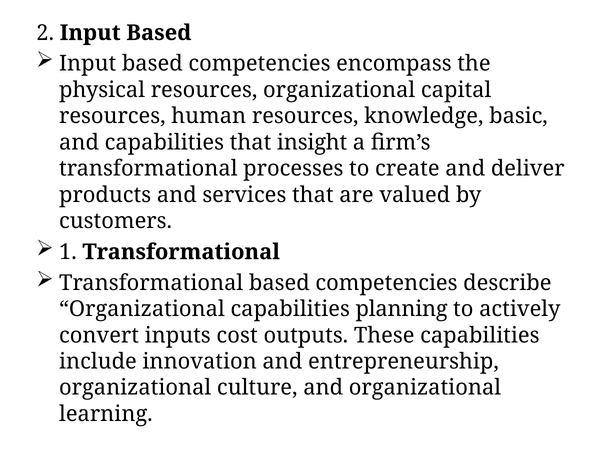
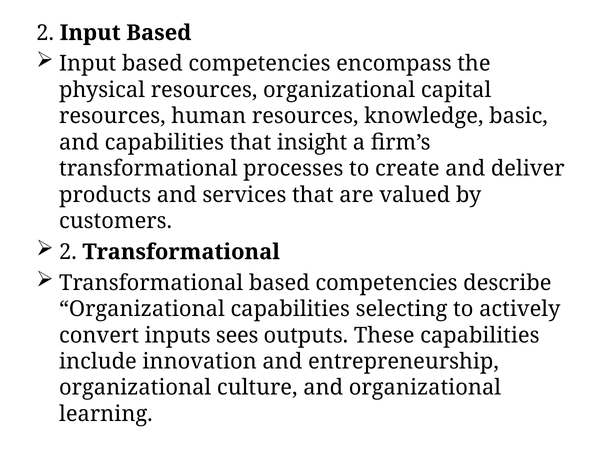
1: 1 -> 2 (68, 252)
planning: planning -> selecting (402, 309)
cost: cost -> sees (237, 336)
